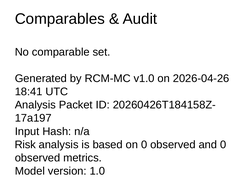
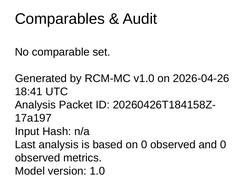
Risk: Risk -> Last (25, 145)
